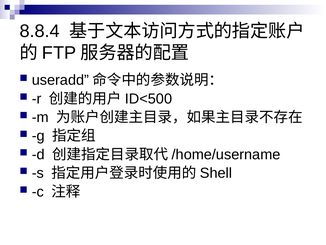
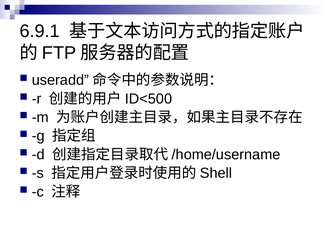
8.8.4: 8.8.4 -> 6.9.1 (40, 31)
